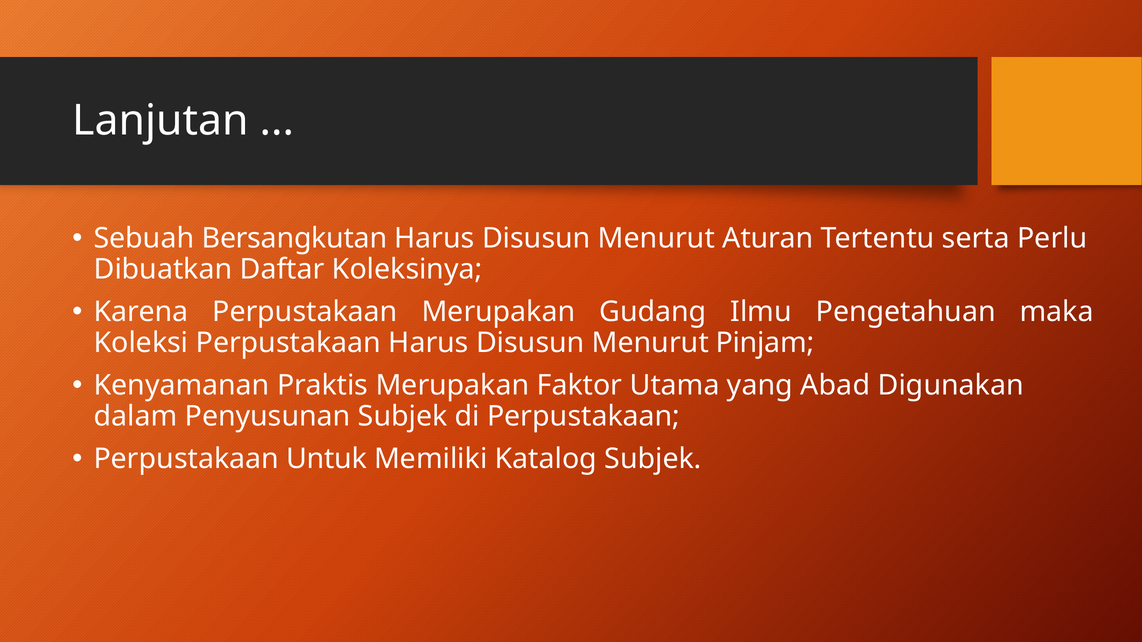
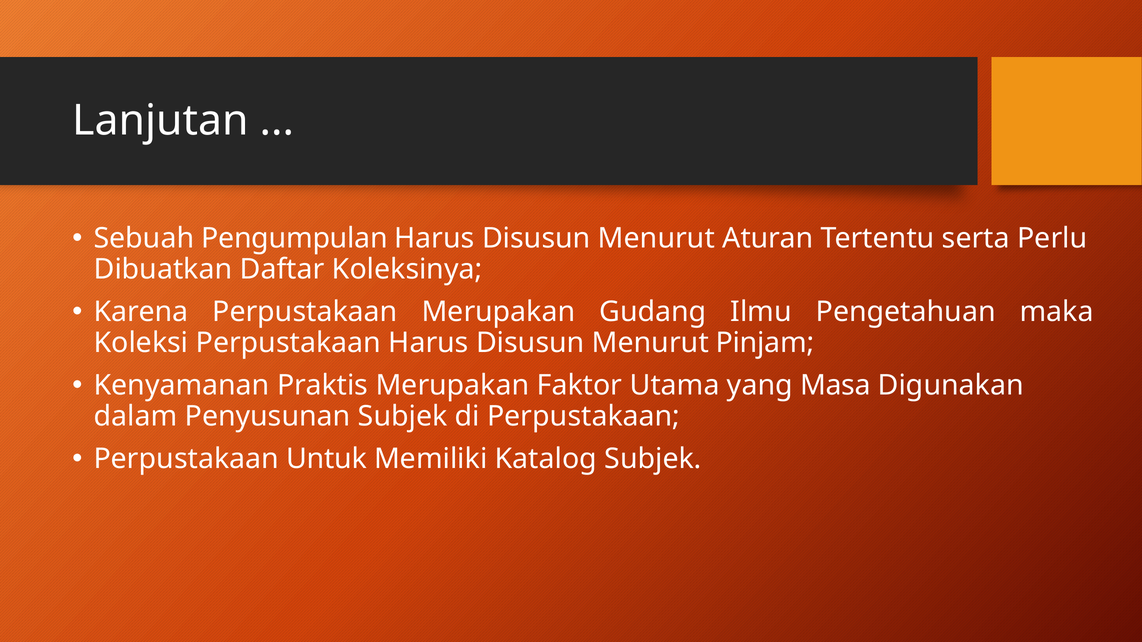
Bersangkutan: Bersangkutan -> Pengumpulan (294, 238)
Abad: Abad -> Masa (835, 386)
